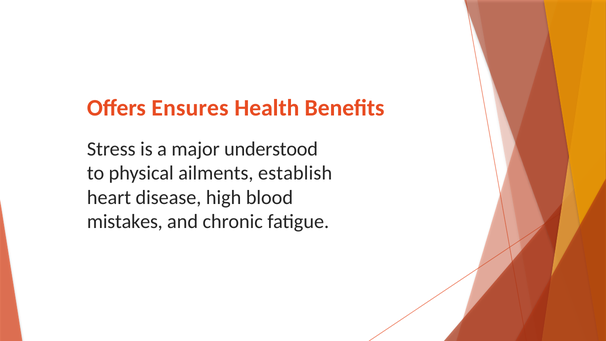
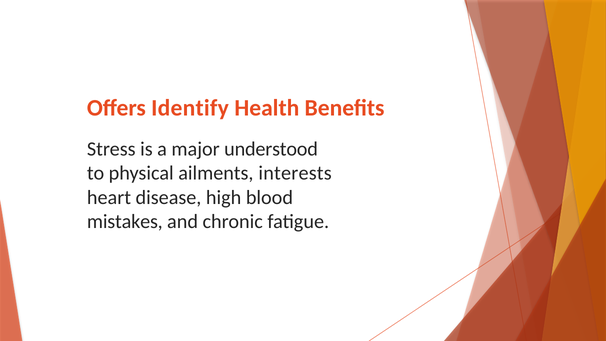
Ensures: Ensures -> Identify (190, 108)
establish: establish -> interests (295, 173)
